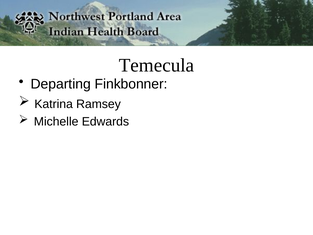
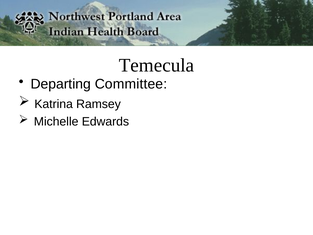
Finkbonner: Finkbonner -> Committee (131, 84)
